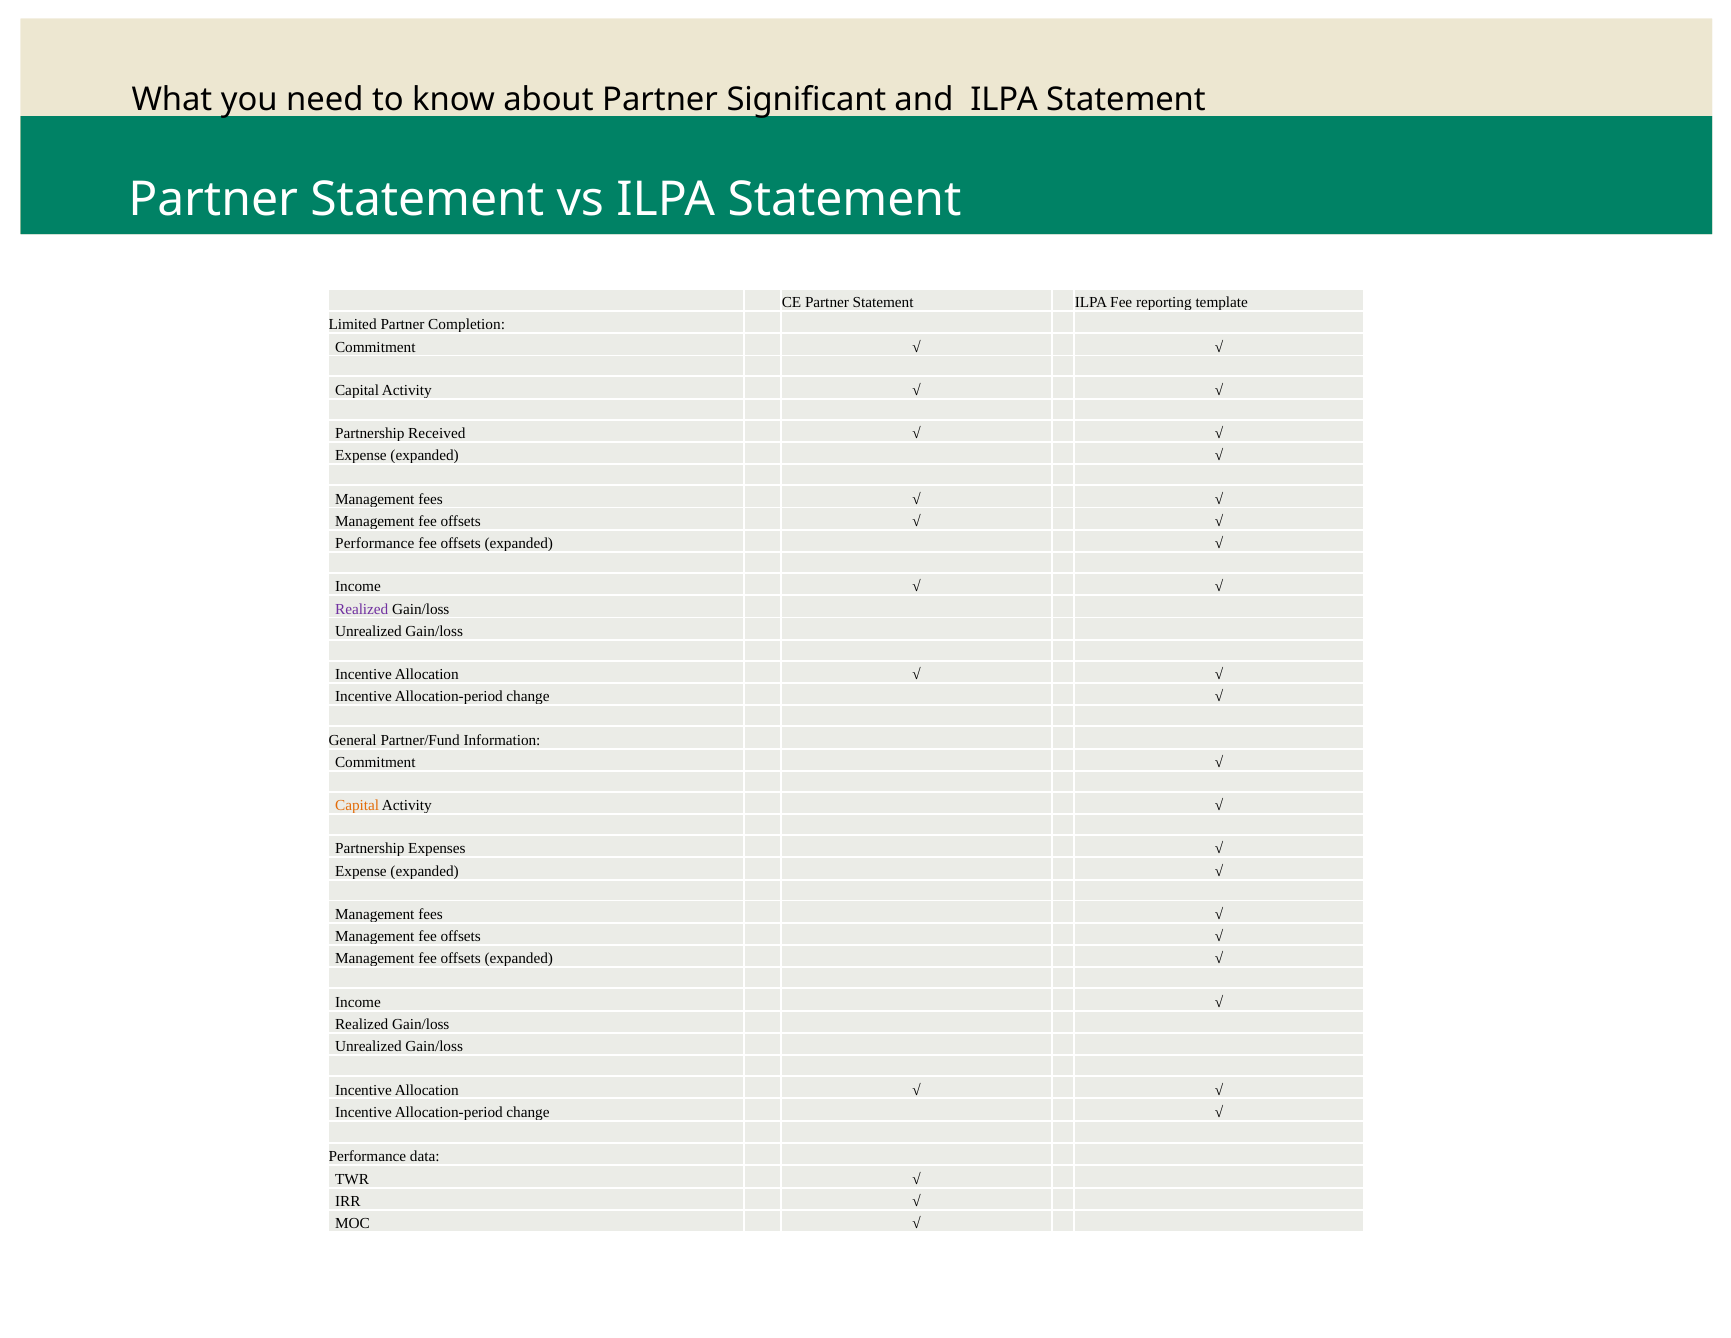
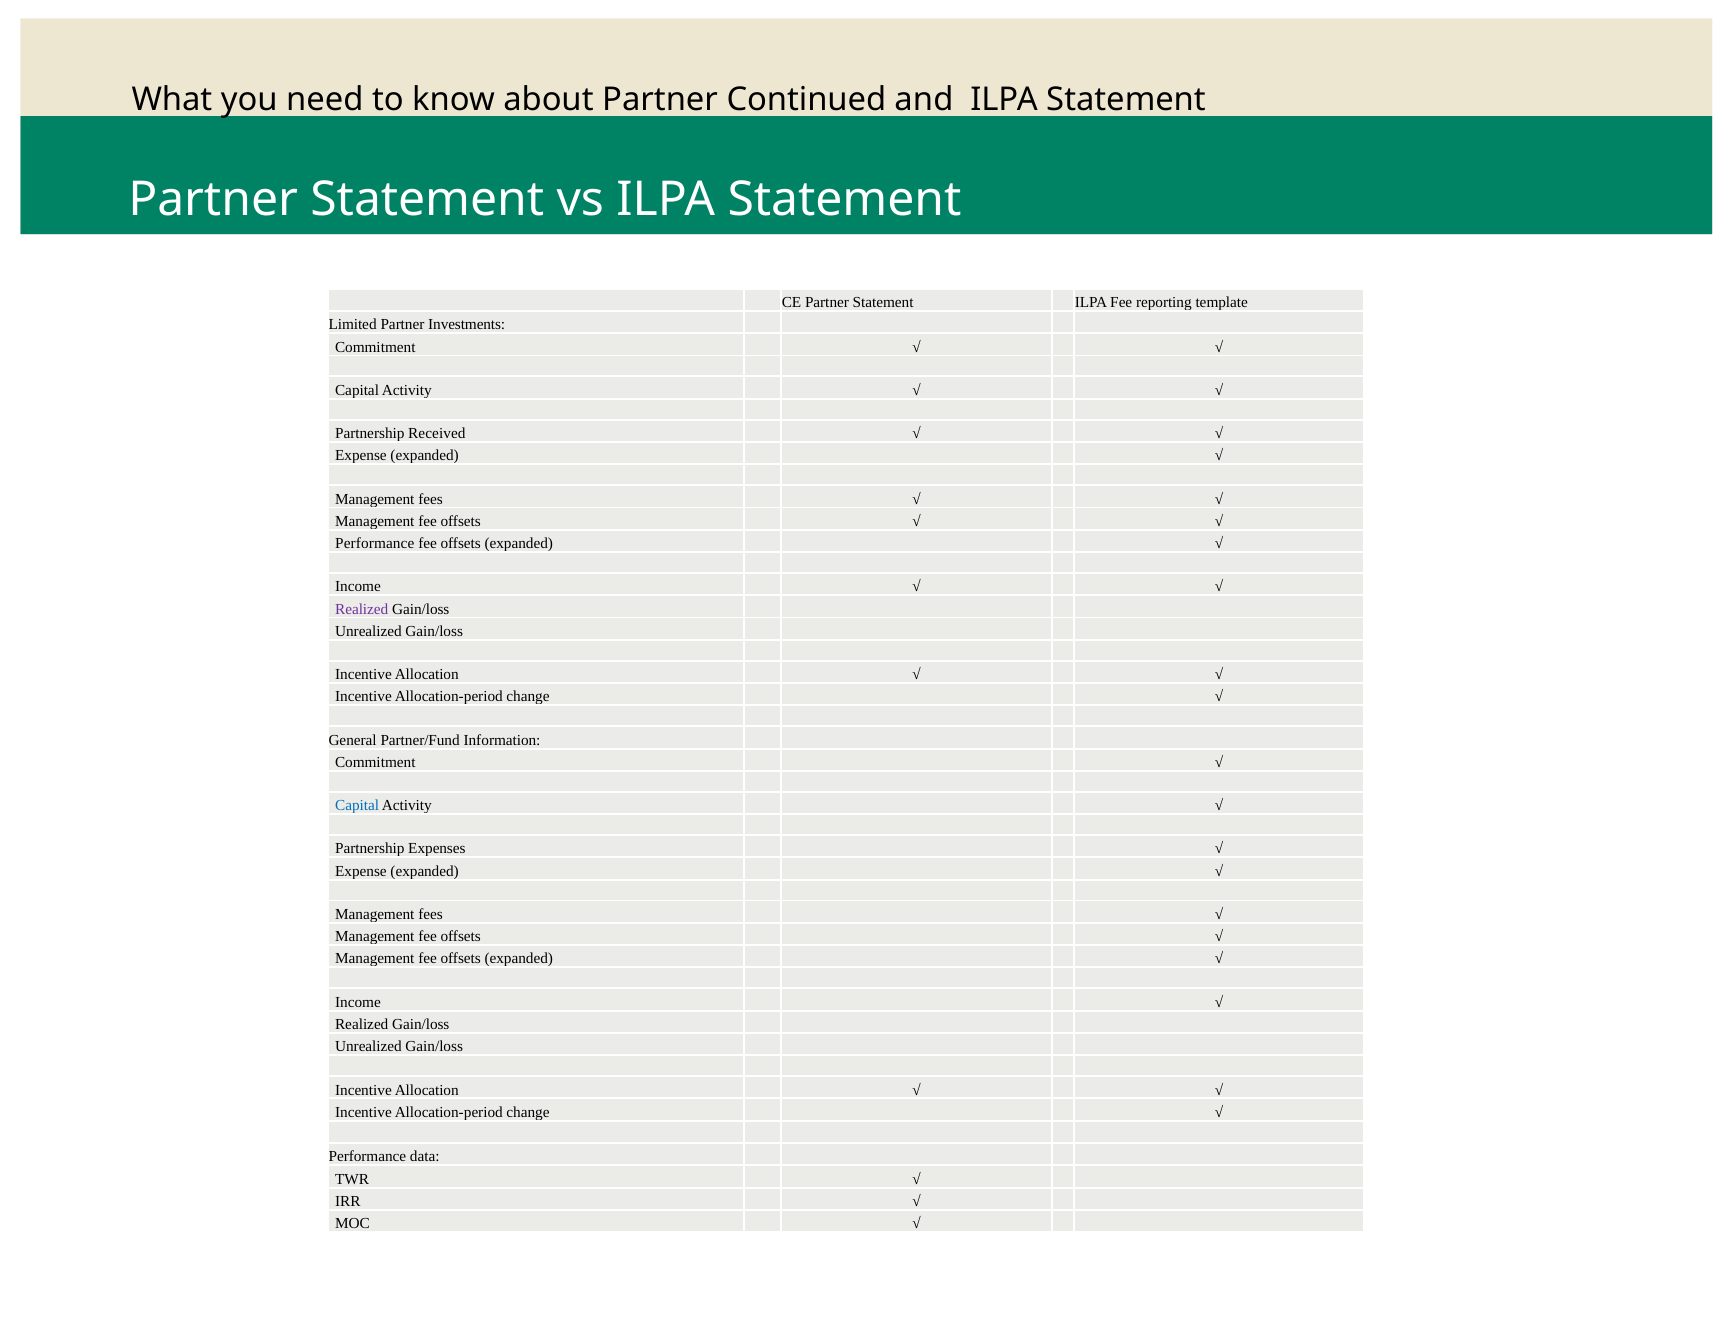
Significant: Significant -> Continued (806, 100)
Completion: Completion -> Investments (467, 325)
Capital colour: orange -> blue (357, 805)
